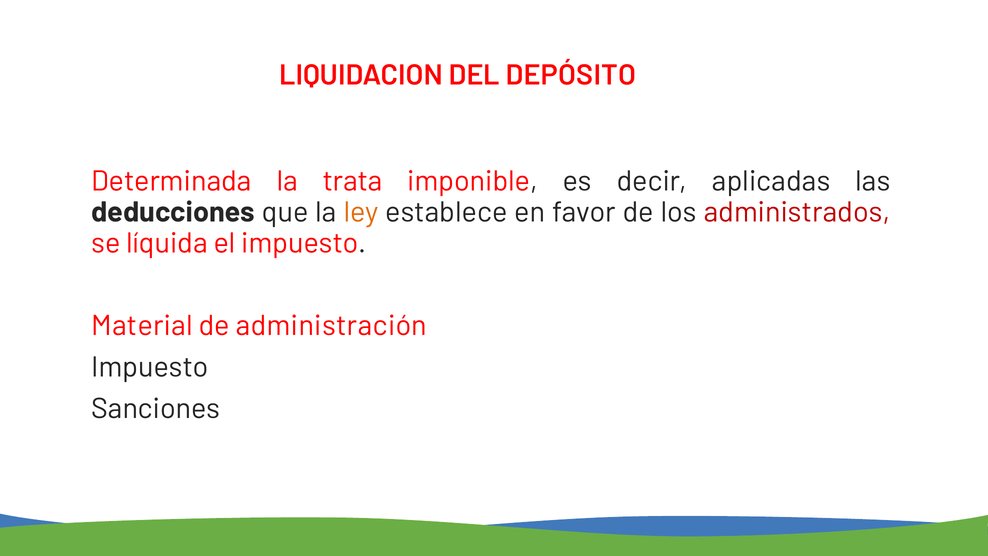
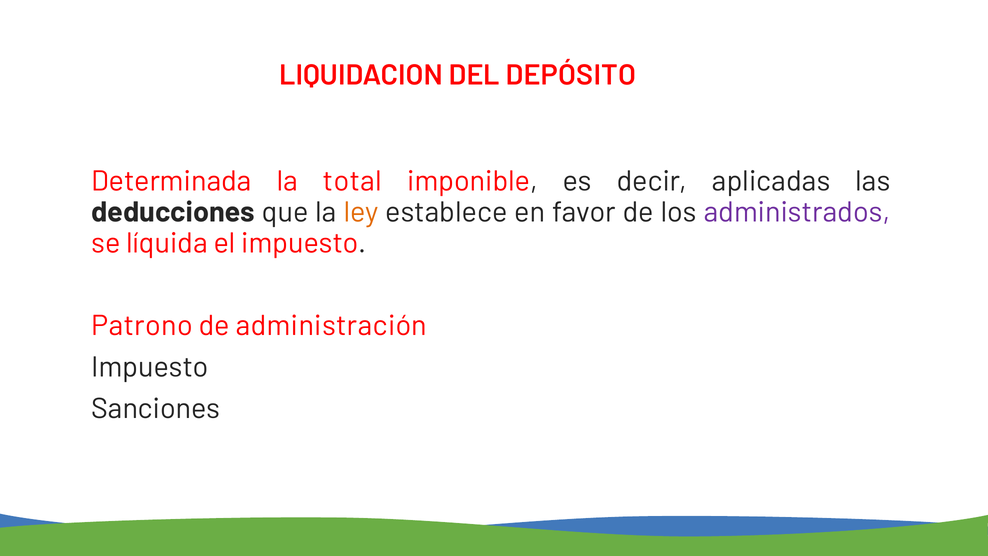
trata: trata -> total (352, 181)
administrados colour: red -> purple (797, 212)
Material: Material -> Patrono (142, 326)
